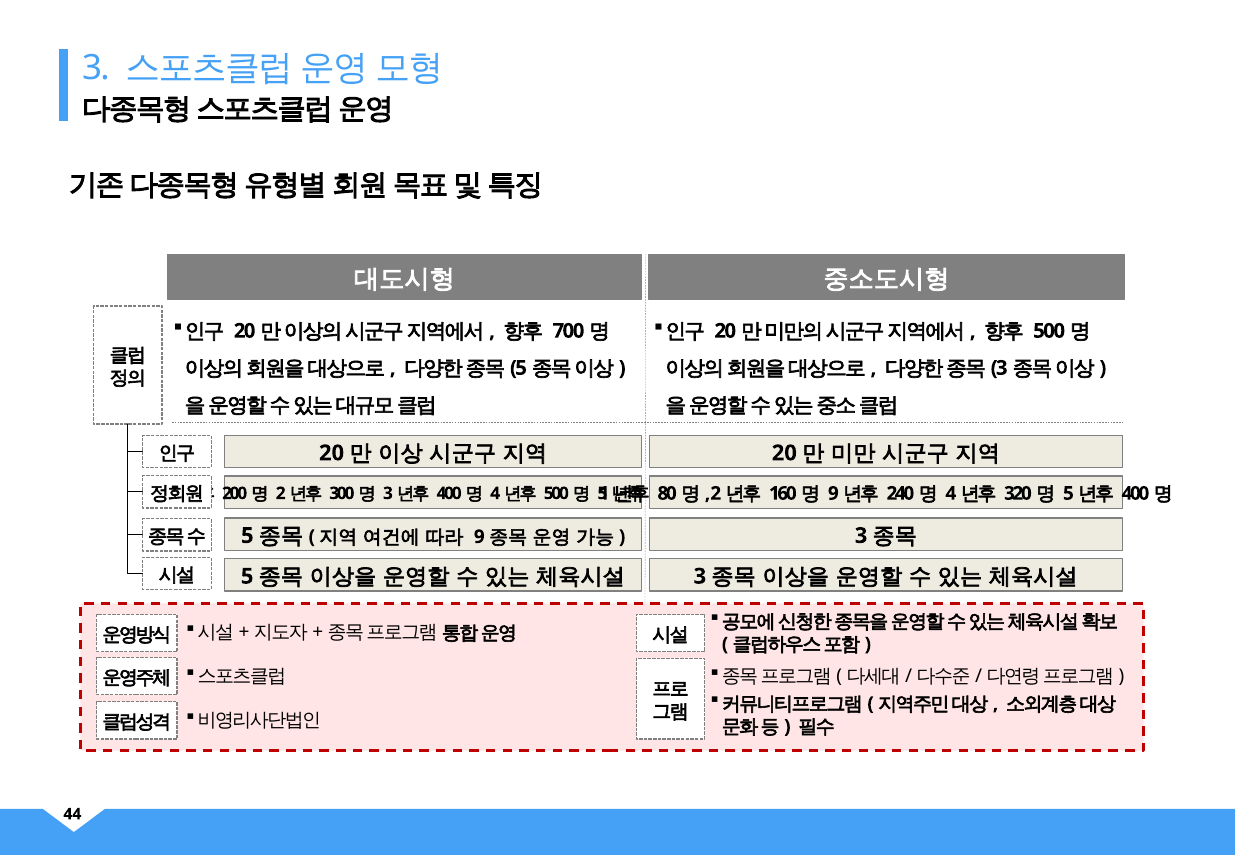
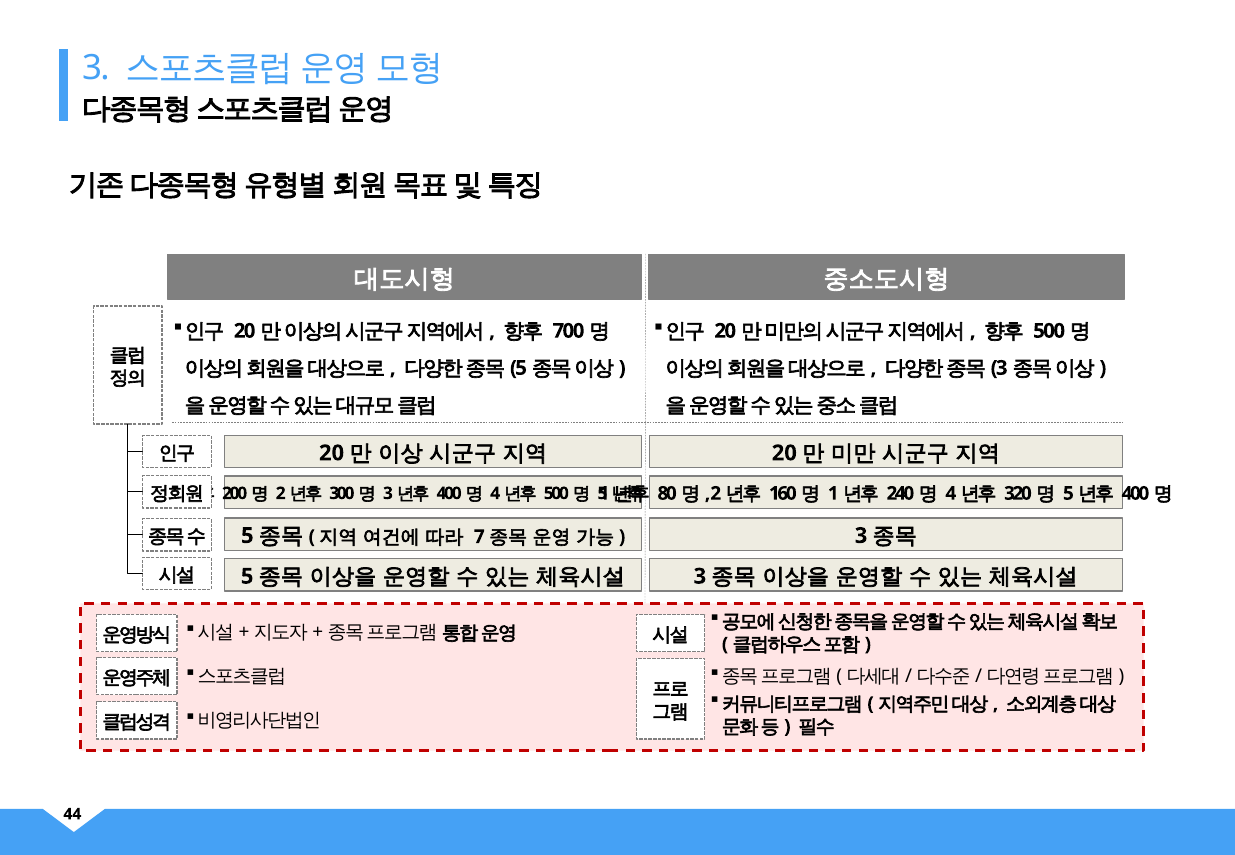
9: 9 -> 1 (833, 493)
9: 9 -> 7 (479, 537)
